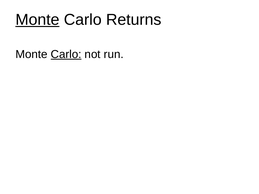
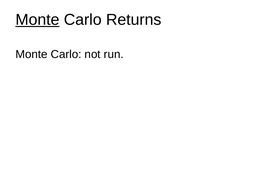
Carlo underline: present -> none (66, 54)
